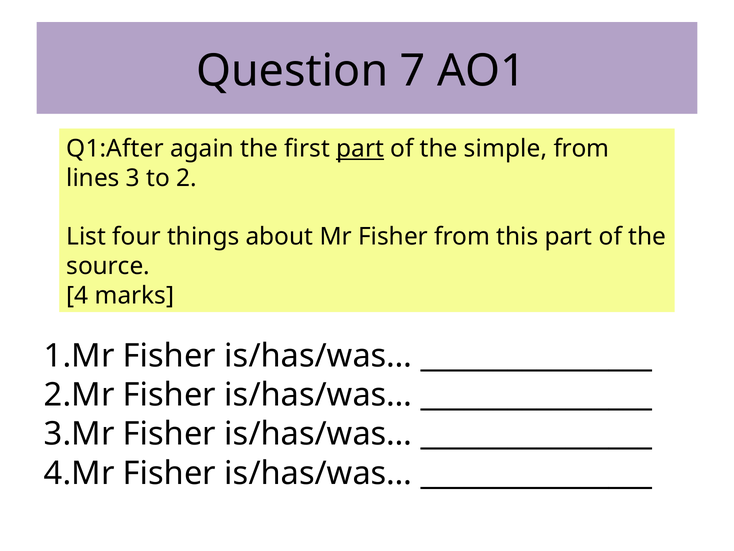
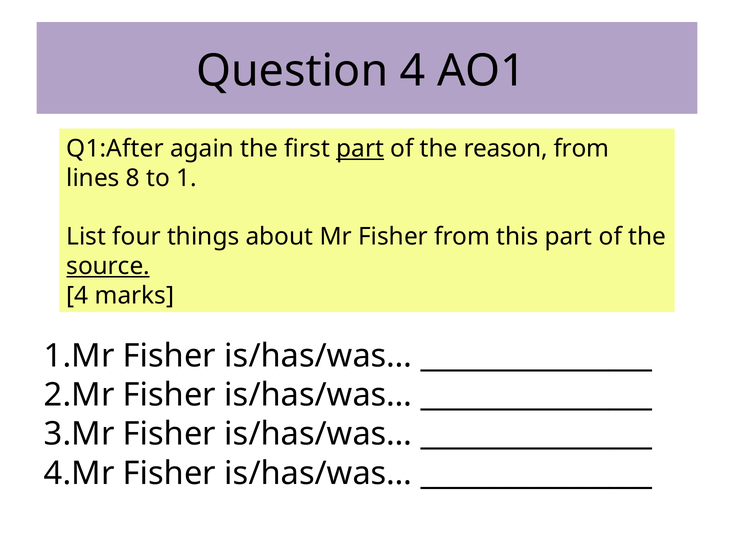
Question 7: 7 -> 4 (413, 71)
simple: simple -> reason (506, 148)
3: 3 -> 8 (133, 178)
2: 2 -> 1 (187, 178)
source underline: none -> present (108, 266)
